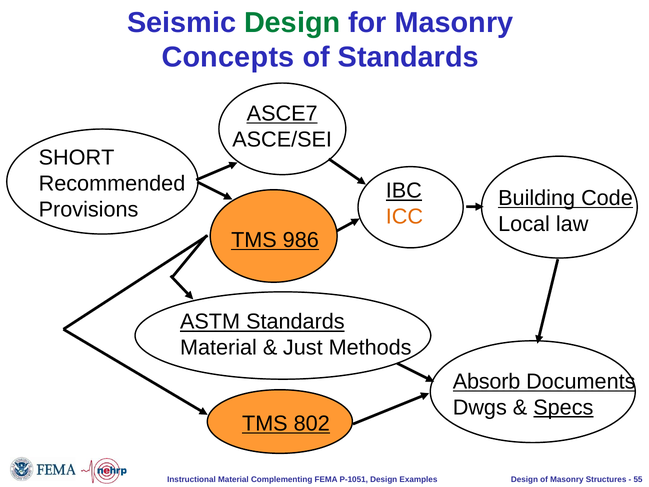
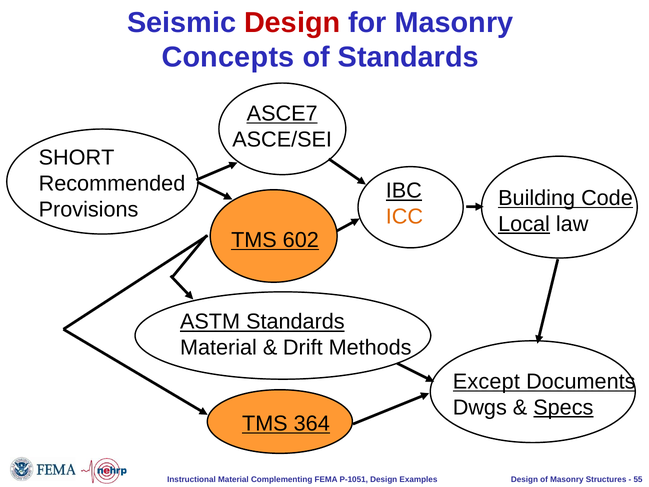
Design colour: green -> red (292, 23)
Local underline: none -> present (524, 224)
986: 986 -> 602 (301, 240)
Just: Just -> Drift (303, 348)
Absorb: Absorb -> Except (486, 381)
802: 802 -> 364 (312, 423)
